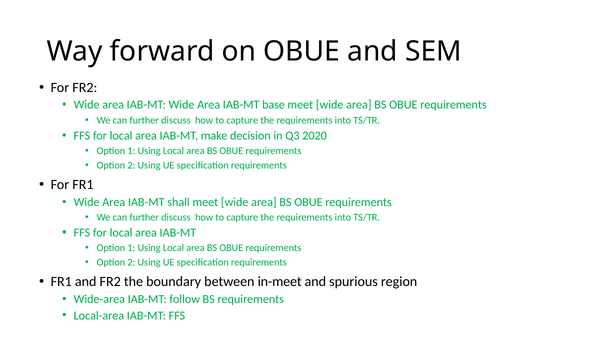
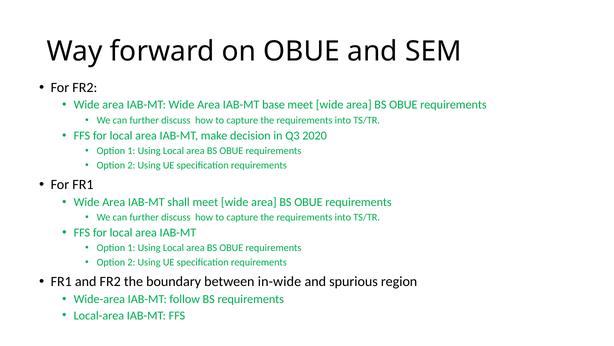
in-meet: in-meet -> in-wide (279, 281)
